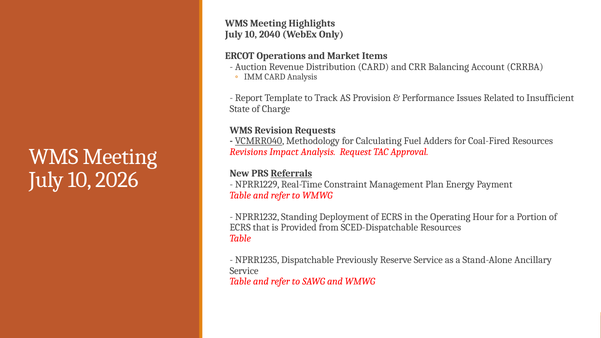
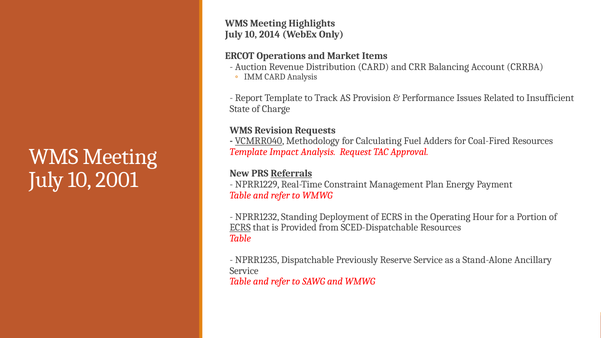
2040: 2040 -> 2014 (270, 34)
Revisions: Revisions -> Template (248, 152)
2026: 2026 -> 2001 (117, 180)
ECRS underline: none -> present (240, 228)
